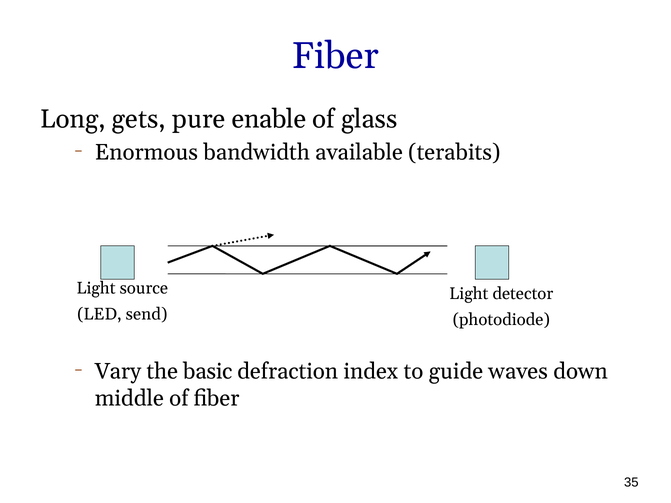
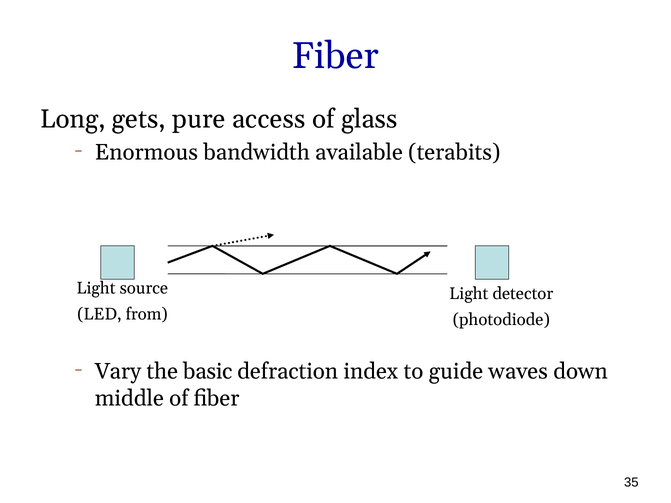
enable: enable -> access (269, 119)
send: send -> from (147, 314)
